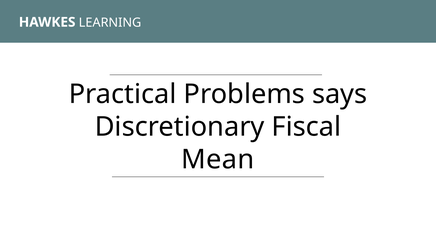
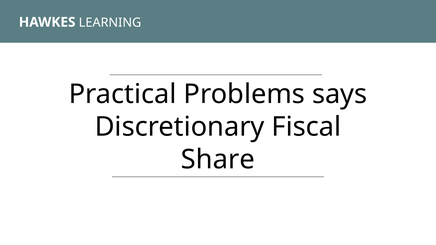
Mean: Mean -> Share (218, 160)
